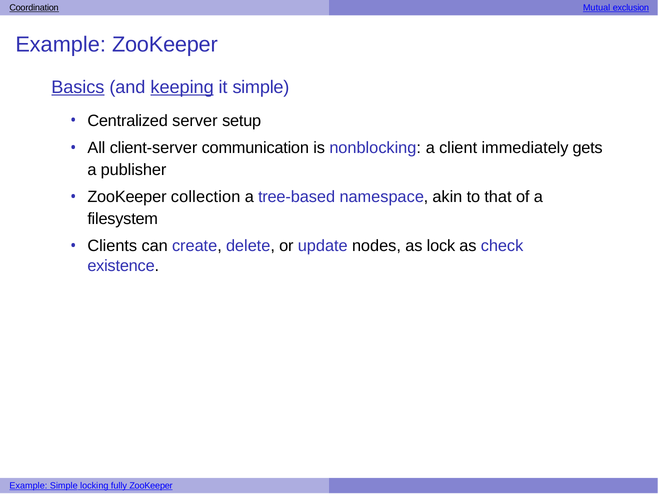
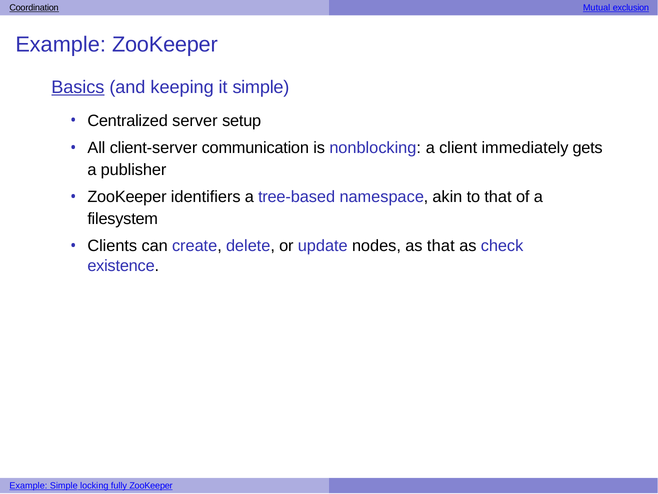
keeping underline: present -> none (182, 87)
collection: collection -> identifiers (206, 197)
as lock: lock -> that (441, 246)
